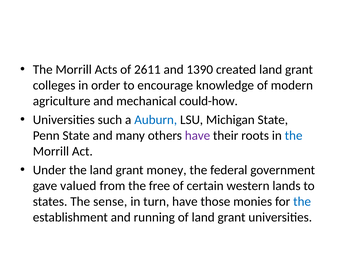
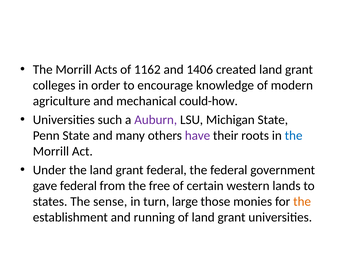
2611: 2611 -> 1162 (147, 69)
1390: 1390 -> 1406 (200, 69)
Auburn colour: blue -> purple (156, 120)
grant money: money -> federal (167, 170)
gave valued: valued -> federal (78, 186)
turn have: have -> large (185, 201)
the colour: blue -> orange (302, 201)
